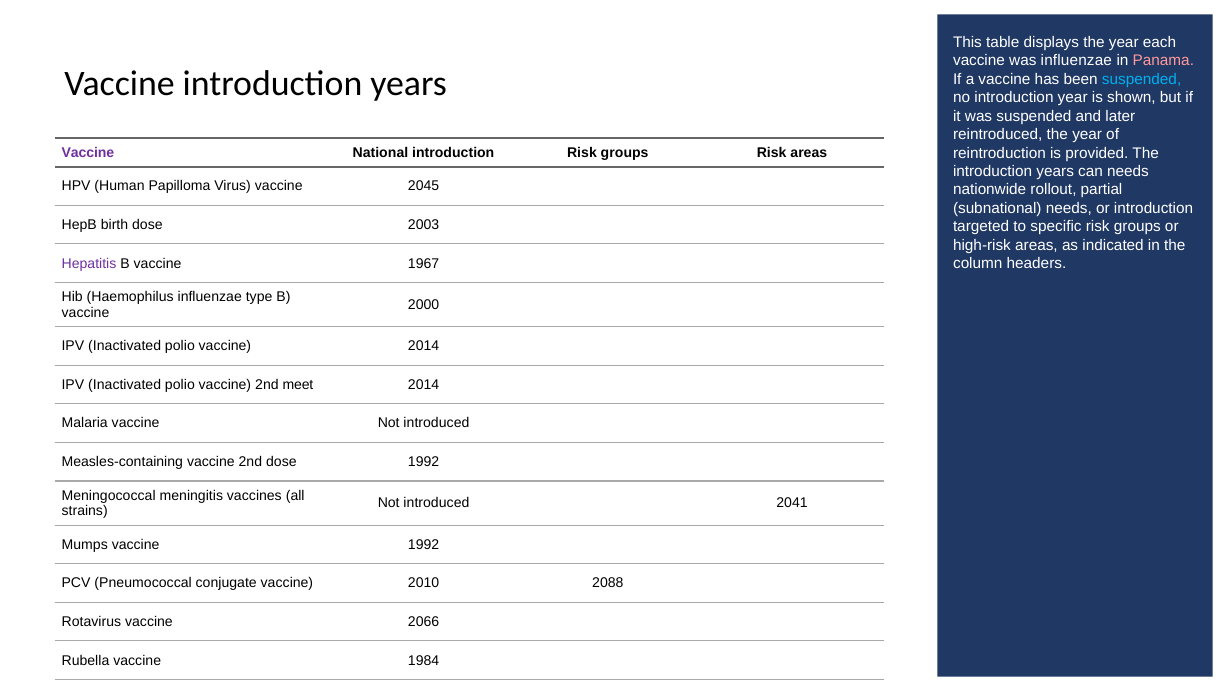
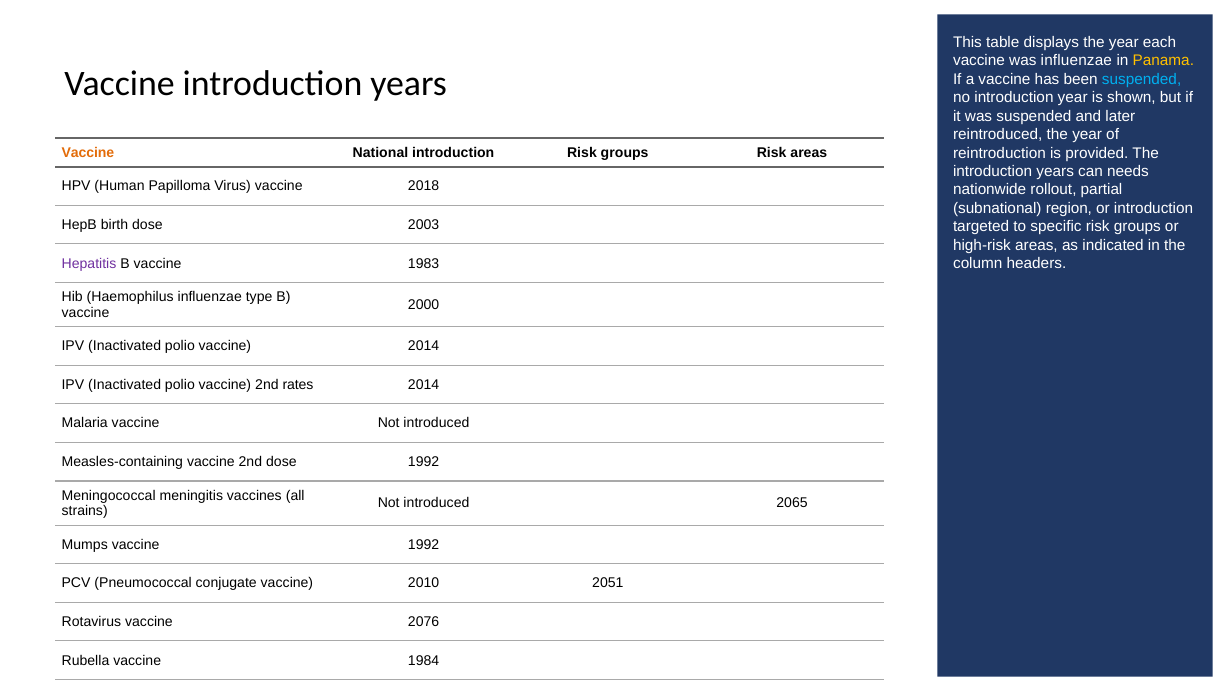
Panama colour: pink -> yellow (1163, 61)
Vaccine colour: purple -> orange (88, 153)
2045: 2045 -> 2018 (424, 186)
subnational needs: needs -> region (1069, 208)
1967: 1967 -> 1983 (424, 263)
meet: meet -> rates (298, 385)
2041: 2041 -> 2065 (792, 503)
2088: 2088 -> 2051 (608, 583)
2066: 2066 -> 2076 (424, 622)
